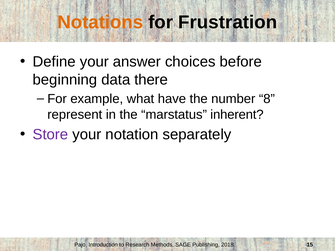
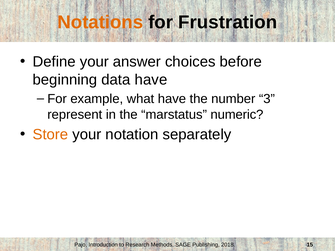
data there: there -> have (151, 80)
8: 8 -> 3 (267, 99)
inherent: inherent -> numeric (237, 115)
Store colour: purple -> orange (50, 135)
